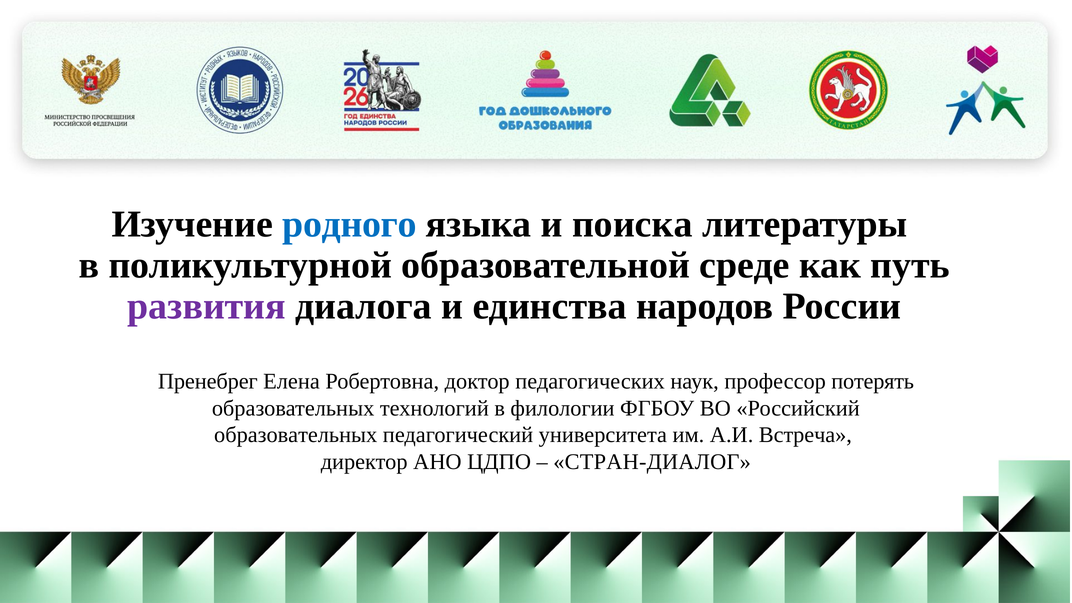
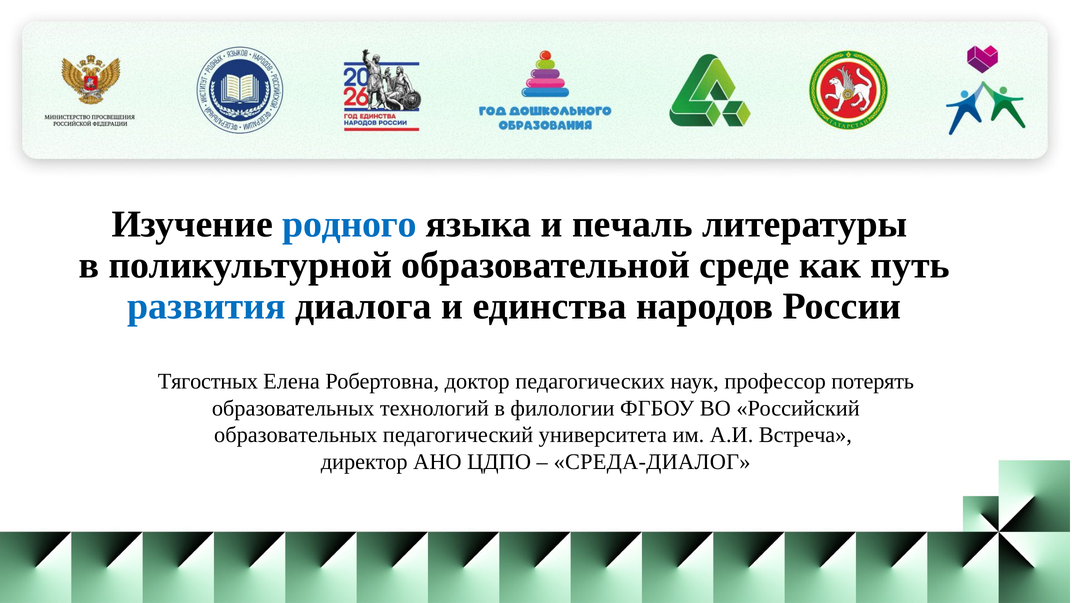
поиска: поиска -> печаль (632, 224)
развития colour: purple -> blue (207, 306)
Пренебрег: Пренебрег -> Тягостных (208, 381)
СТРАН-ДИАЛОГ: СТРАН-ДИАЛОГ -> СРЕДА-ДИАЛОГ (652, 462)
